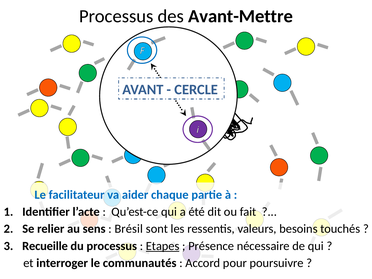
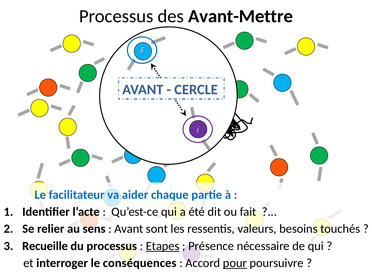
Brésil: Brésil -> Avant (129, 229)
communautés: communautés -> conséquences (140, 263)
pour underline: none -> present (235, 263)
